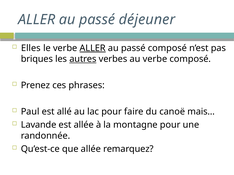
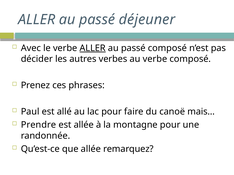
Elles: Elles -> Avec (31, 48)
briques: briques -> décider (37, 59)
autres underline: present -> none (83, 59)
Lavande: Lavande -> Prendre (38, 125)
